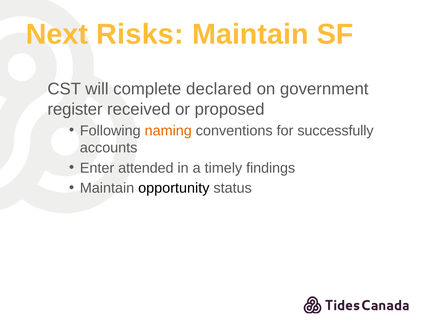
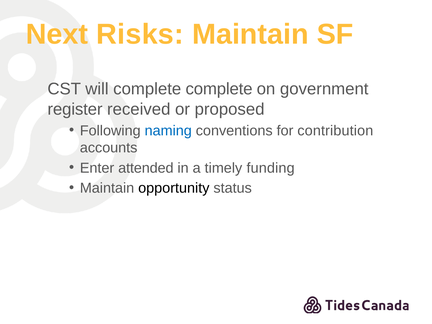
complete declared: declared -> complete (219, 89)
naming colour: orange -> blue (168, 131)
successfully: successfully -> contribution (335, 131)
findings: findings -> funding (271, 168)
